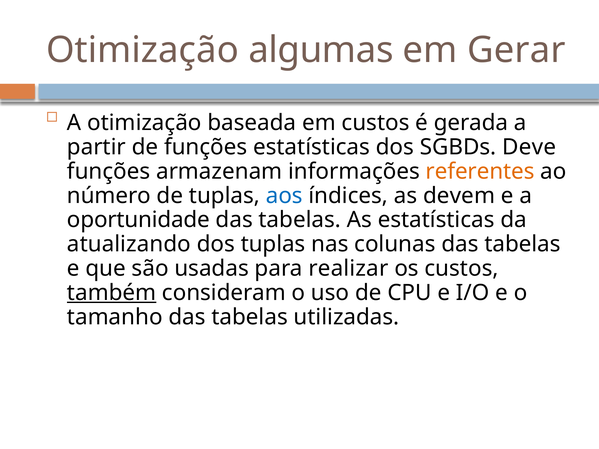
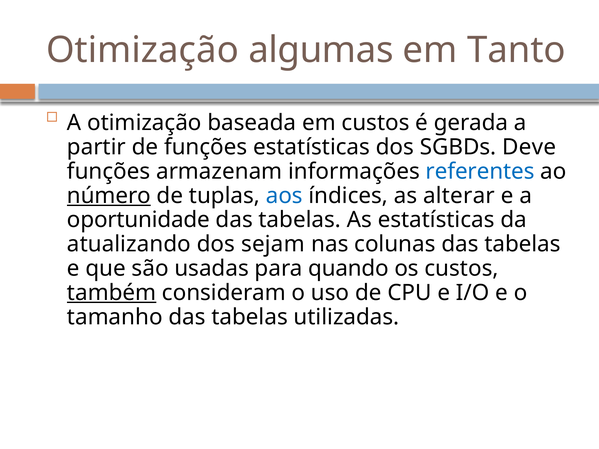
Gerar: Gerar -> Tanto (516, 50)
referentes colour: orange -> blue (480, 171)
número underline: none -> present (109, 196)
devem: devem -> alterar (459, 196)
dos tuplas: tuplas -> sejam (273, 244)
realizar: realizar -> quando (349, 269)
